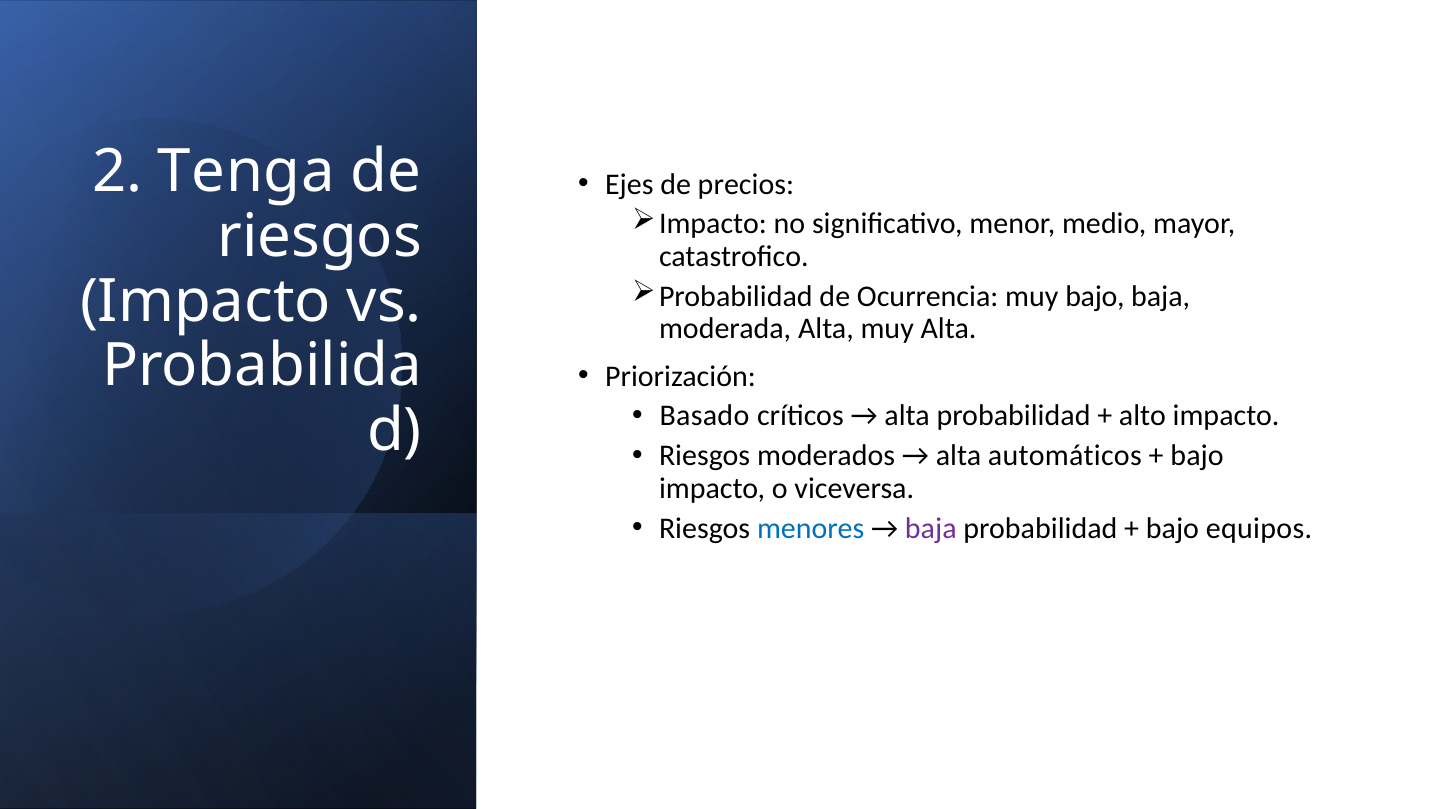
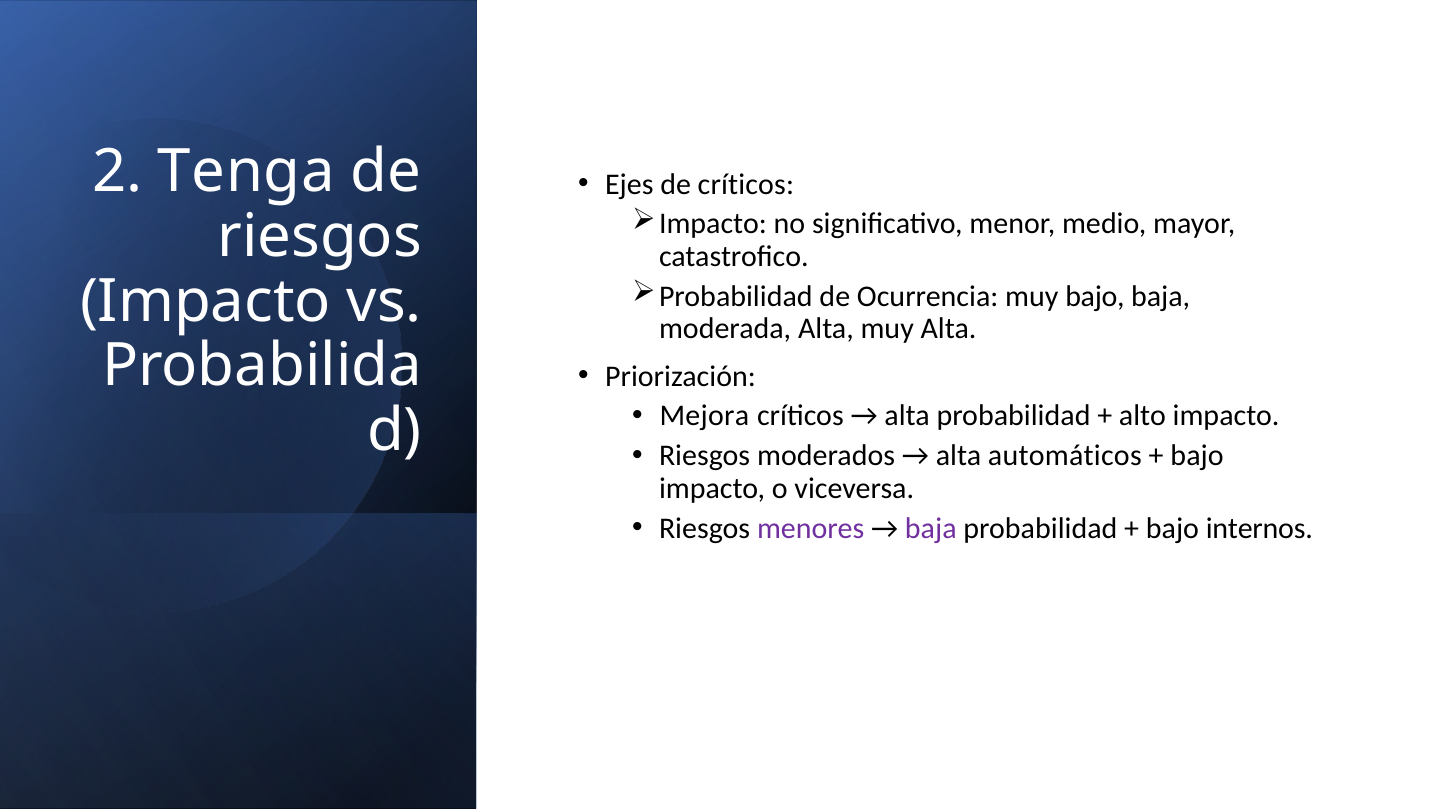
de precios: precios -> críticos (746, 184)
Basado: Basado -> Mejora (704, 416)
menores colour: blue -> purple (811, 528)
equipos: equipos -> internos (1259, 528)
